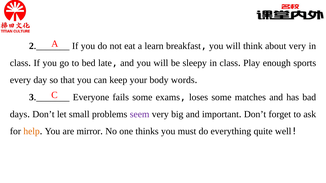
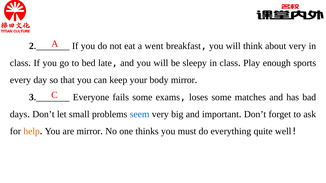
learn: learn -> went (154, 46)
body words: words -> mirror (183, 80)
seem colour: purple -> blue (140, 114)
